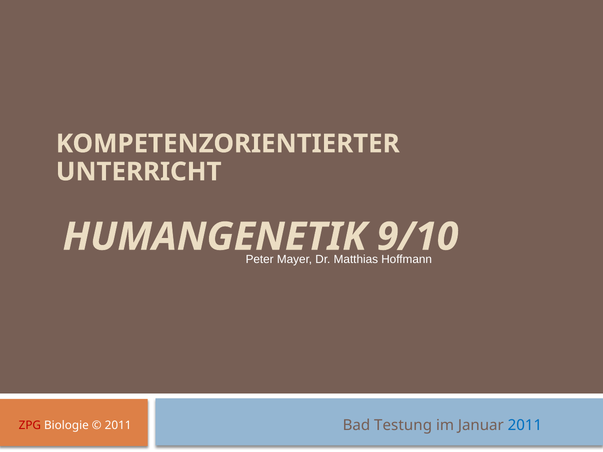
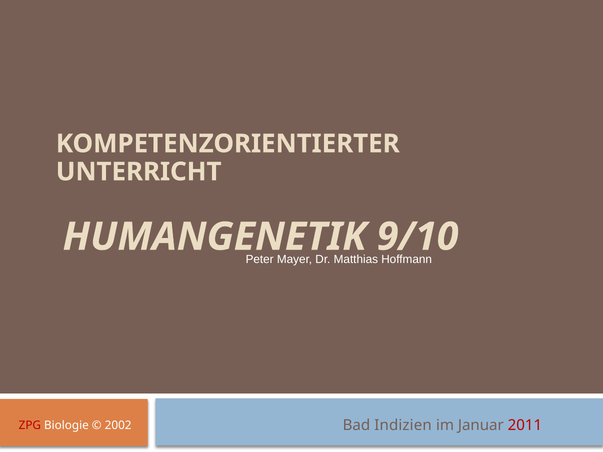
Testung: Testung -> Indizien (403, 425)
2011 colour: blue -> red (525, 425)
2011: 2011 -> 2002 (118, 426)
